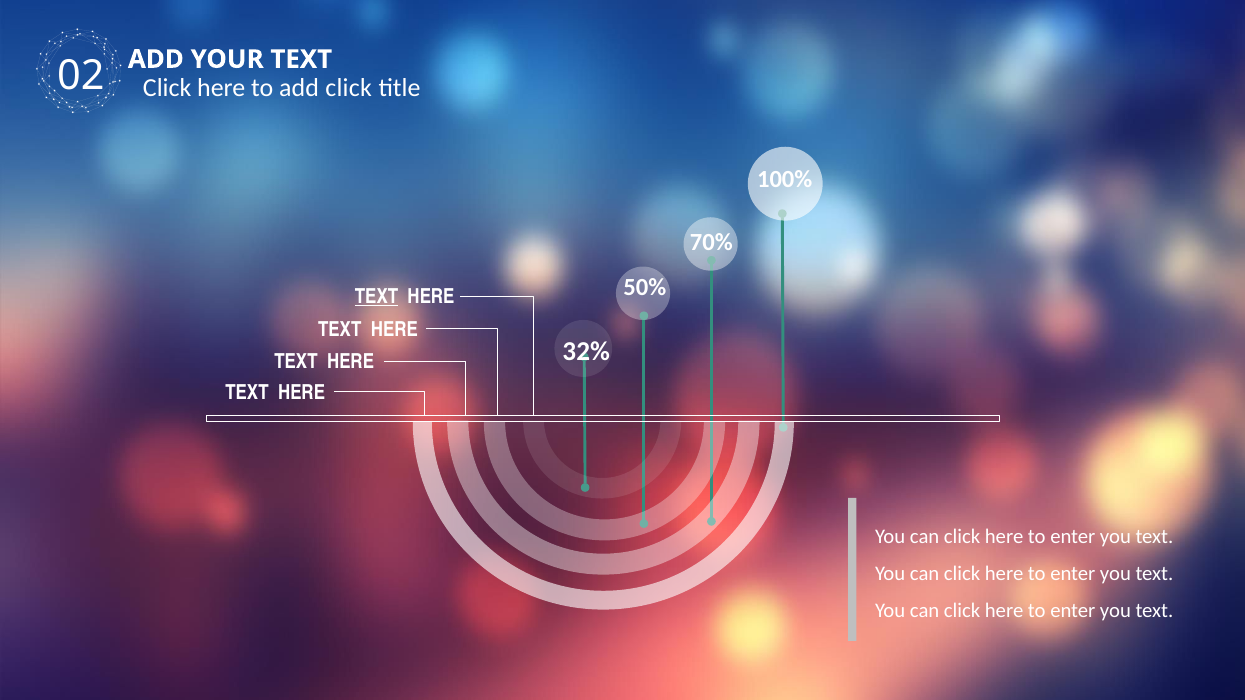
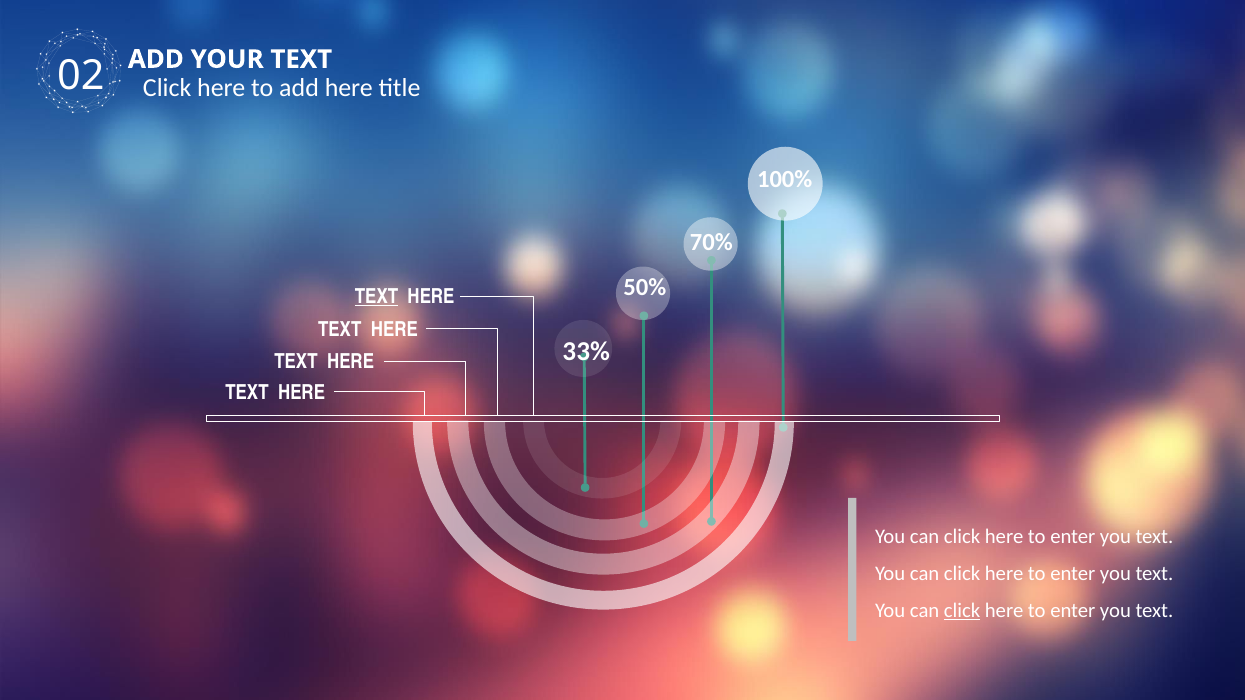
add click: click -> here (349, 88)
32%: 32% -> 33% (586, 352)
click underline: none -> present (962, 611)
